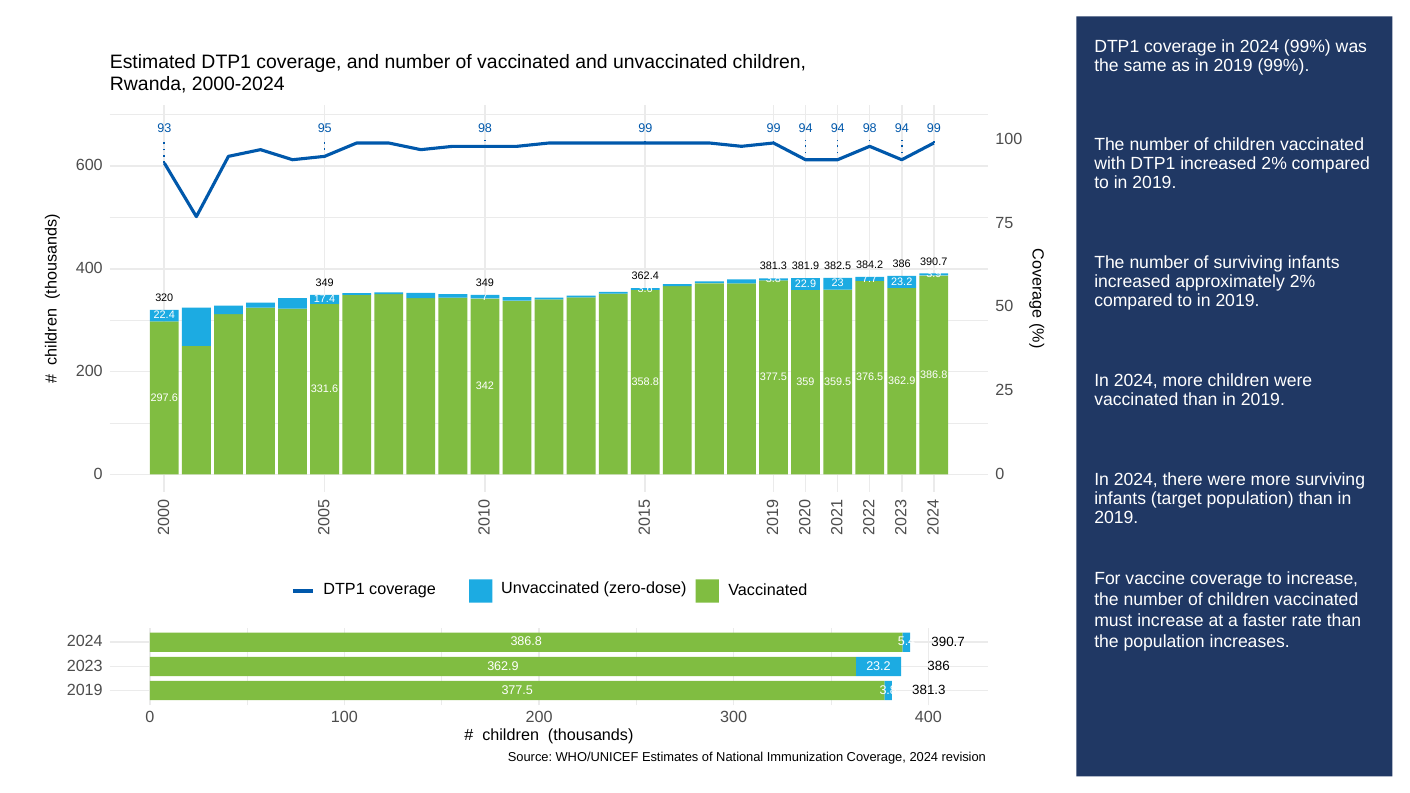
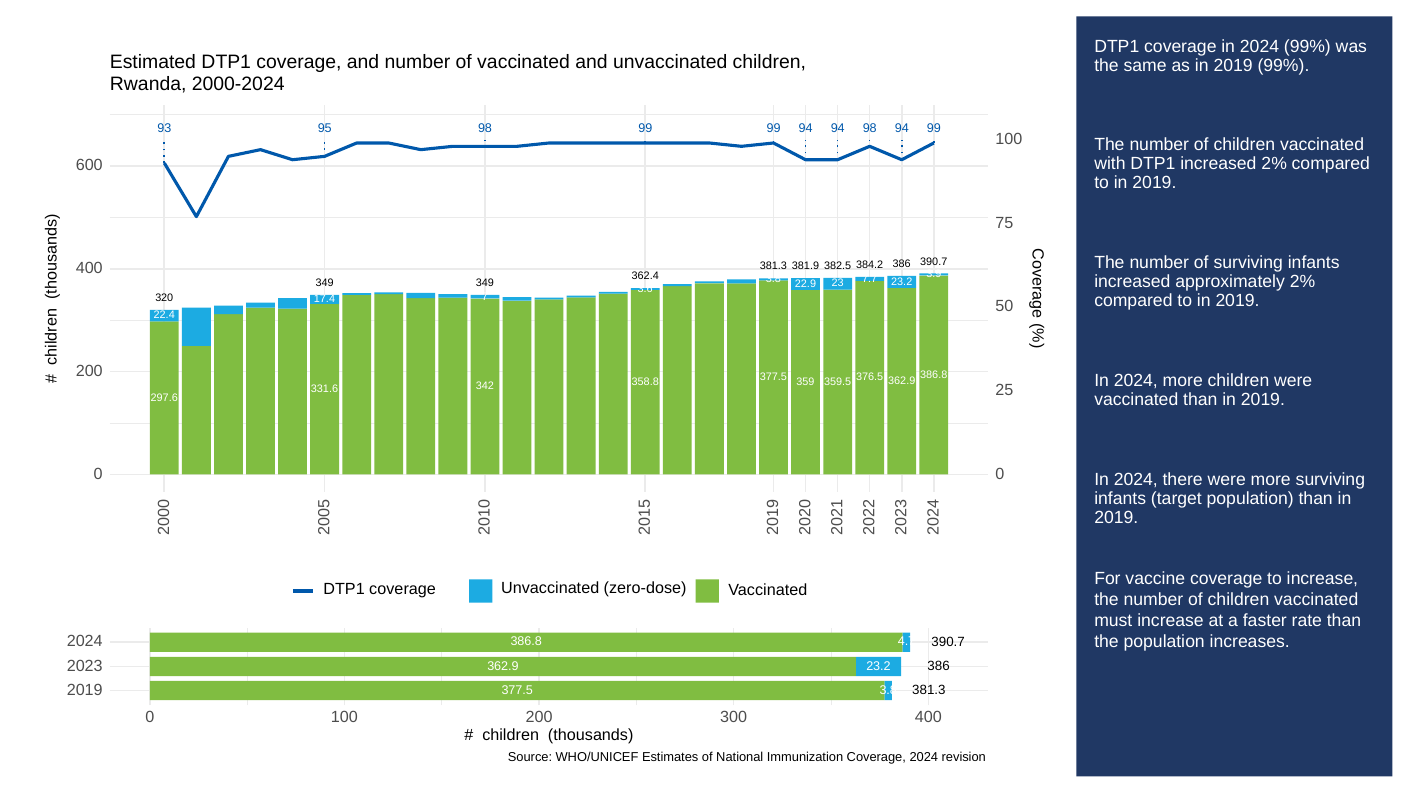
5.4: 5.4 -> 4.7 (907, 642)
